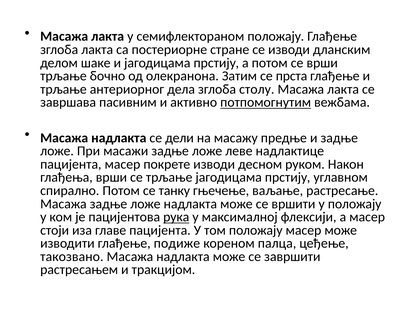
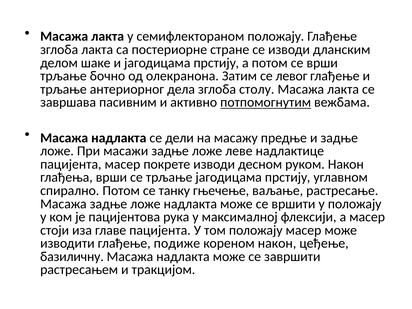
прста: прста -> левог (292, 76)
рука underline: present -> none (176, 217)
кореном палца: палца -> након (277, 243)
такозвано: такозвано -> базиличну (72, 257)
